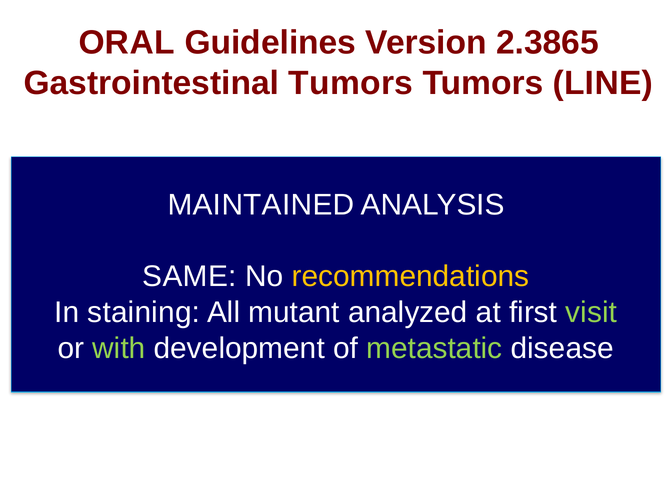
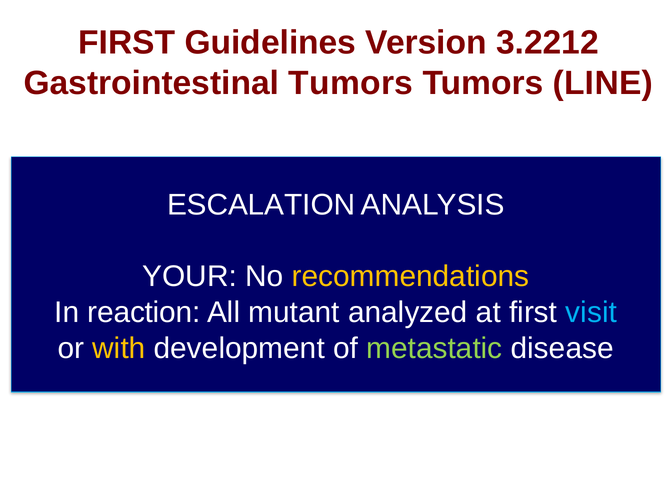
ORAL: ORAL -> FIRST (127, 43)
2.3865: 2.3865 -> 3.2212 (547, 43)
MAINTAINED: MAINTAINED -> ESCALATION (261, 205)
SAME: SAME -> YOUR (190, 276)
staining: staining -> reaction (144, 312)
visit colour: light green -> light blue (591, 312)
with colour: light green -> yellow (119, 348)
